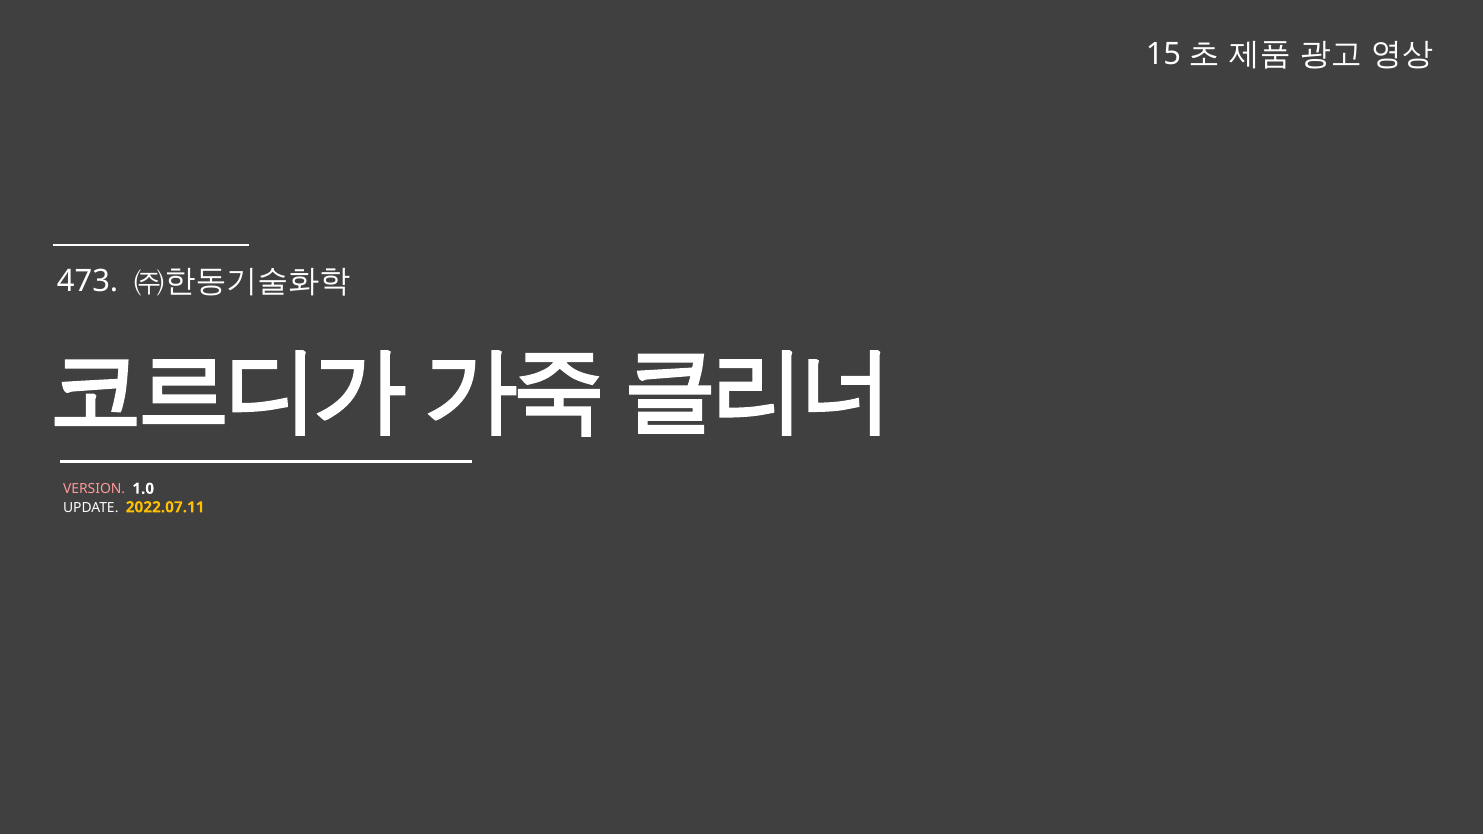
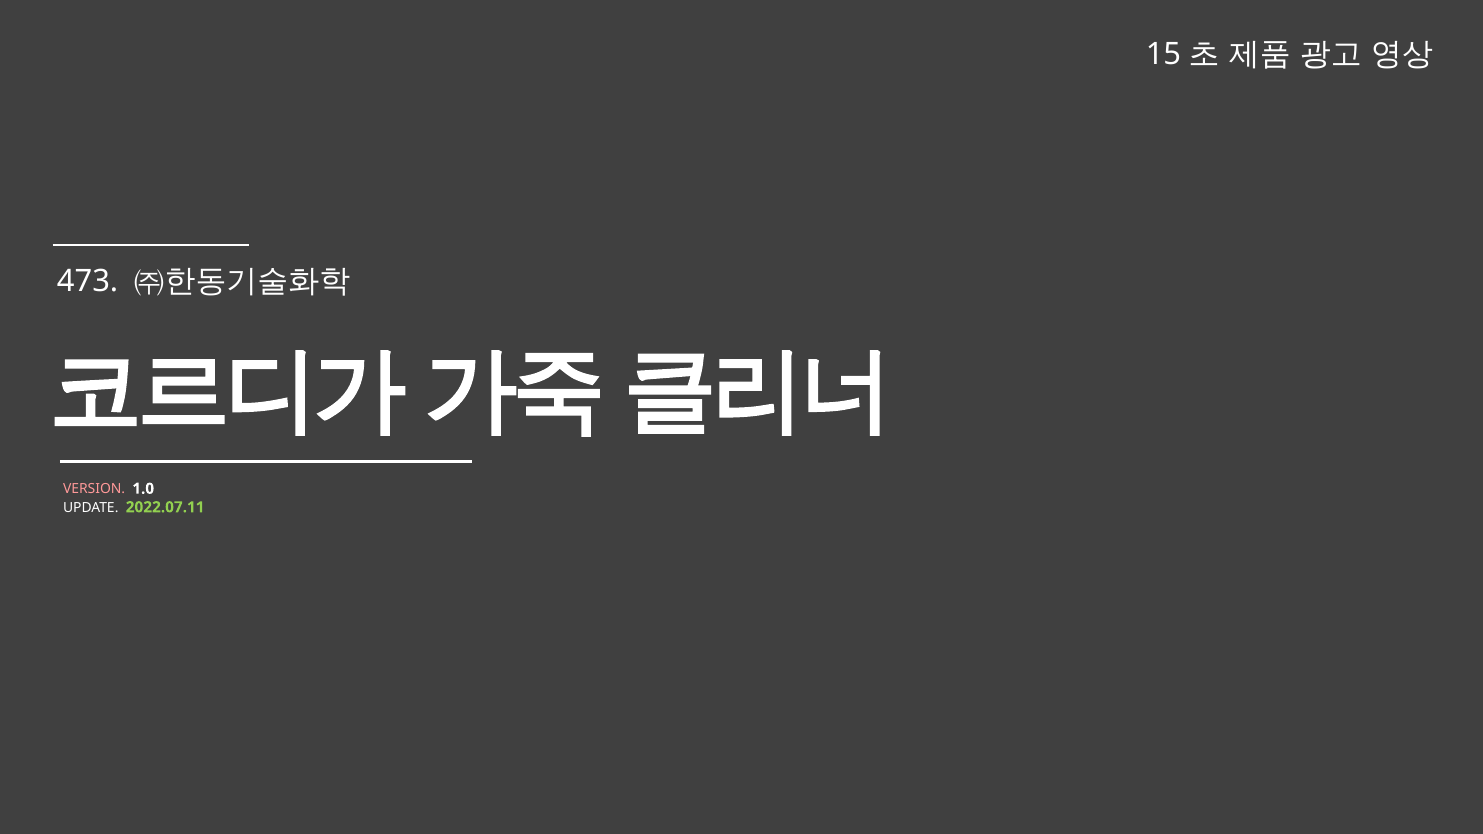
2022.07.11 colour: yellow -> light green (165, 507)
